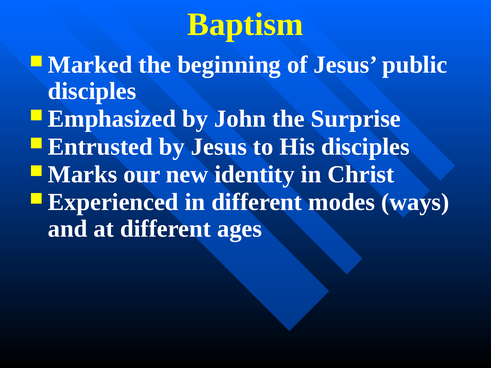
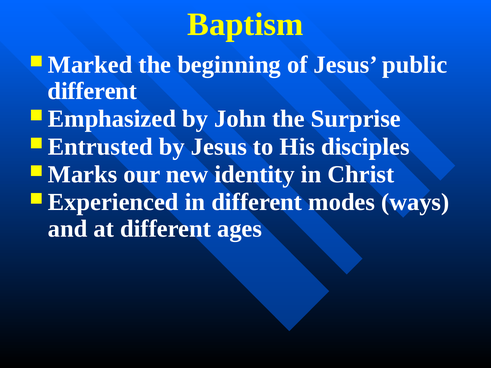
disciples: disciples -> different (92, 91)
